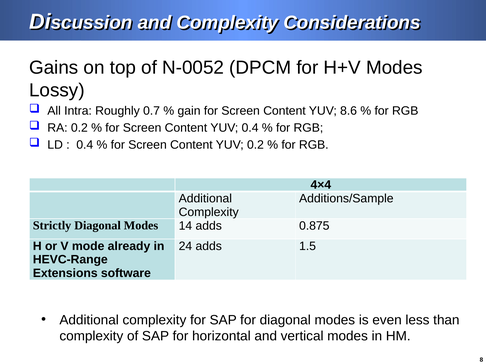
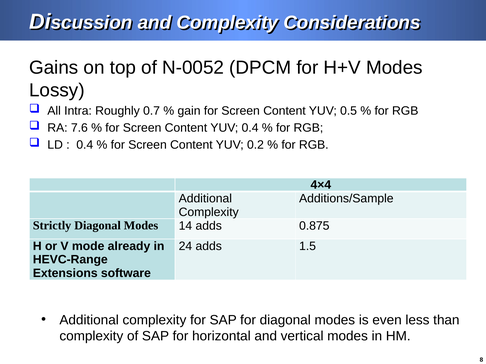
8.6: 8.6 -> 0.5 (349, 111)
RA 0.2: 0.2 -> 7.6 (79, 128)
